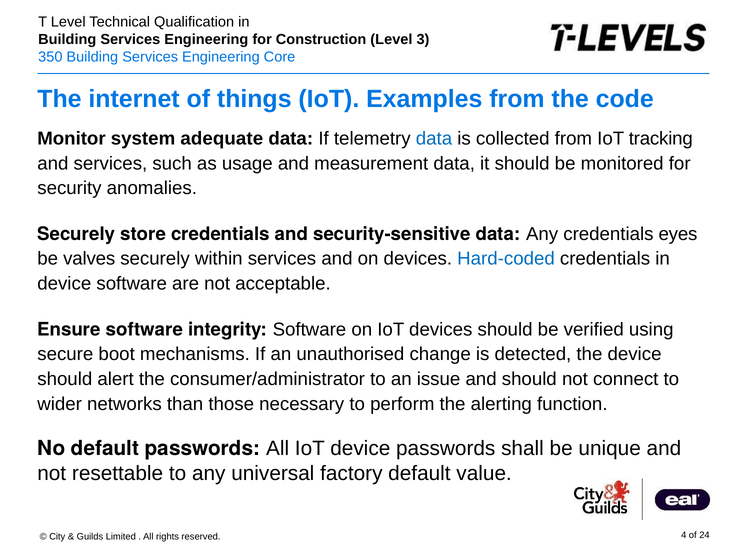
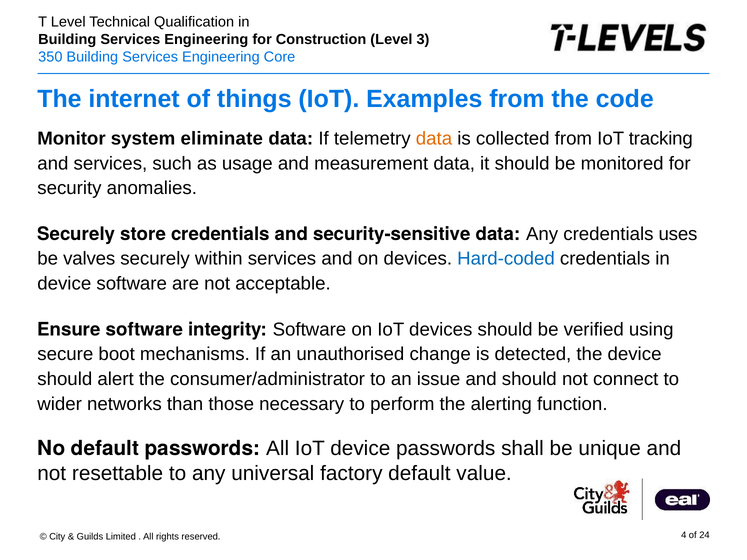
adequate: adequate -> eliminate (222, 139)
data colour: blue -> orange (434, 139)
eyes: eyes -> uses (678, 234)
